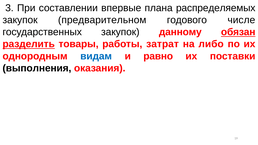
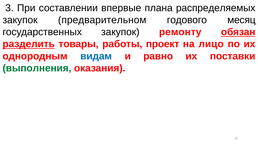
числе: числе -> месяц (241, 20)
данному: данному -> ремонту (180, 32)
затрат: затрат -> проект (163, 44)
либо: либо -> лицо (211, 44)
выполнения colour: black -> green (37, 68)
